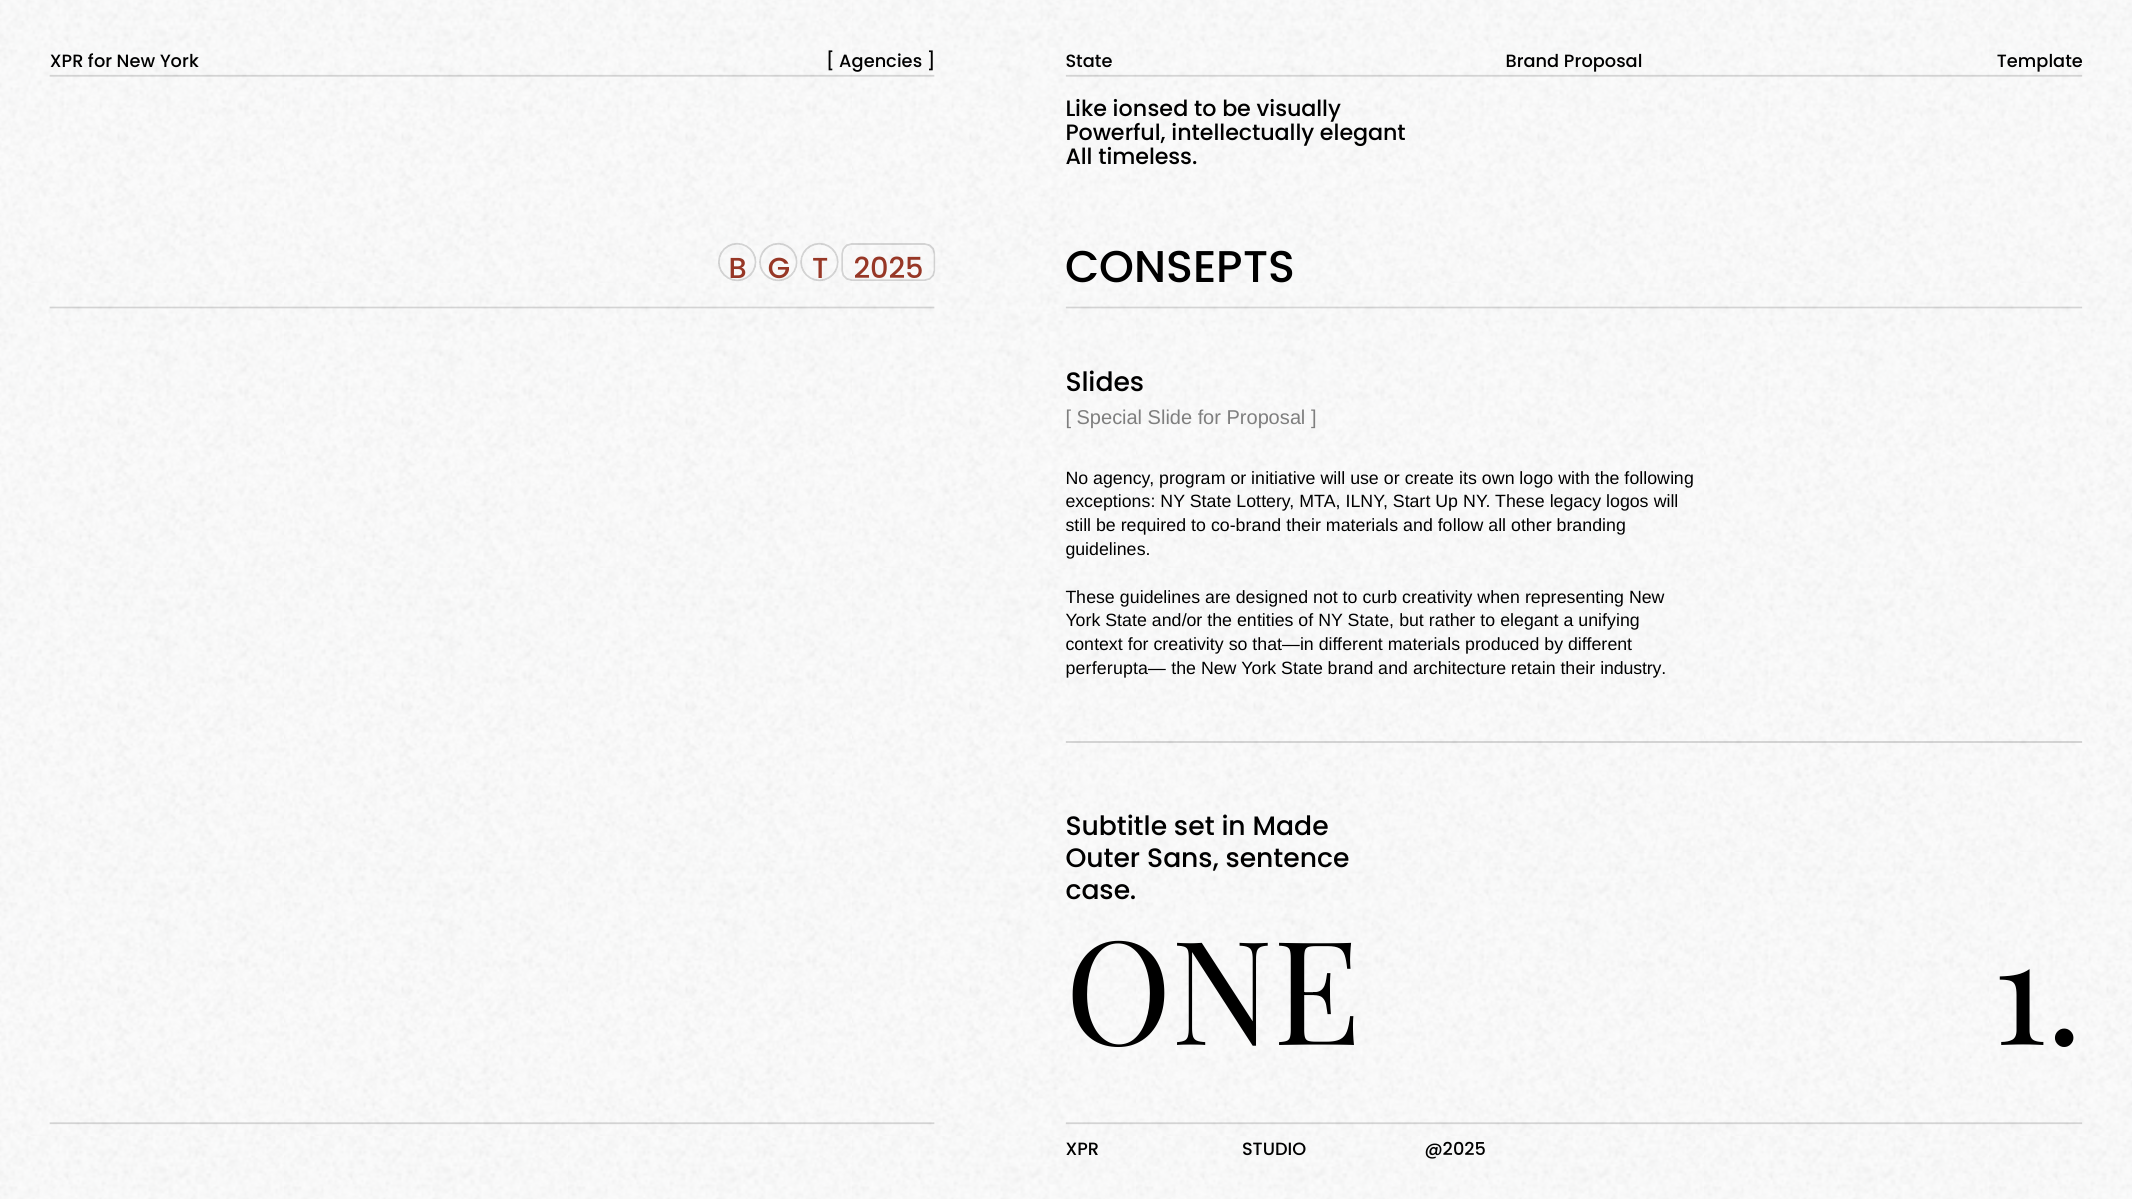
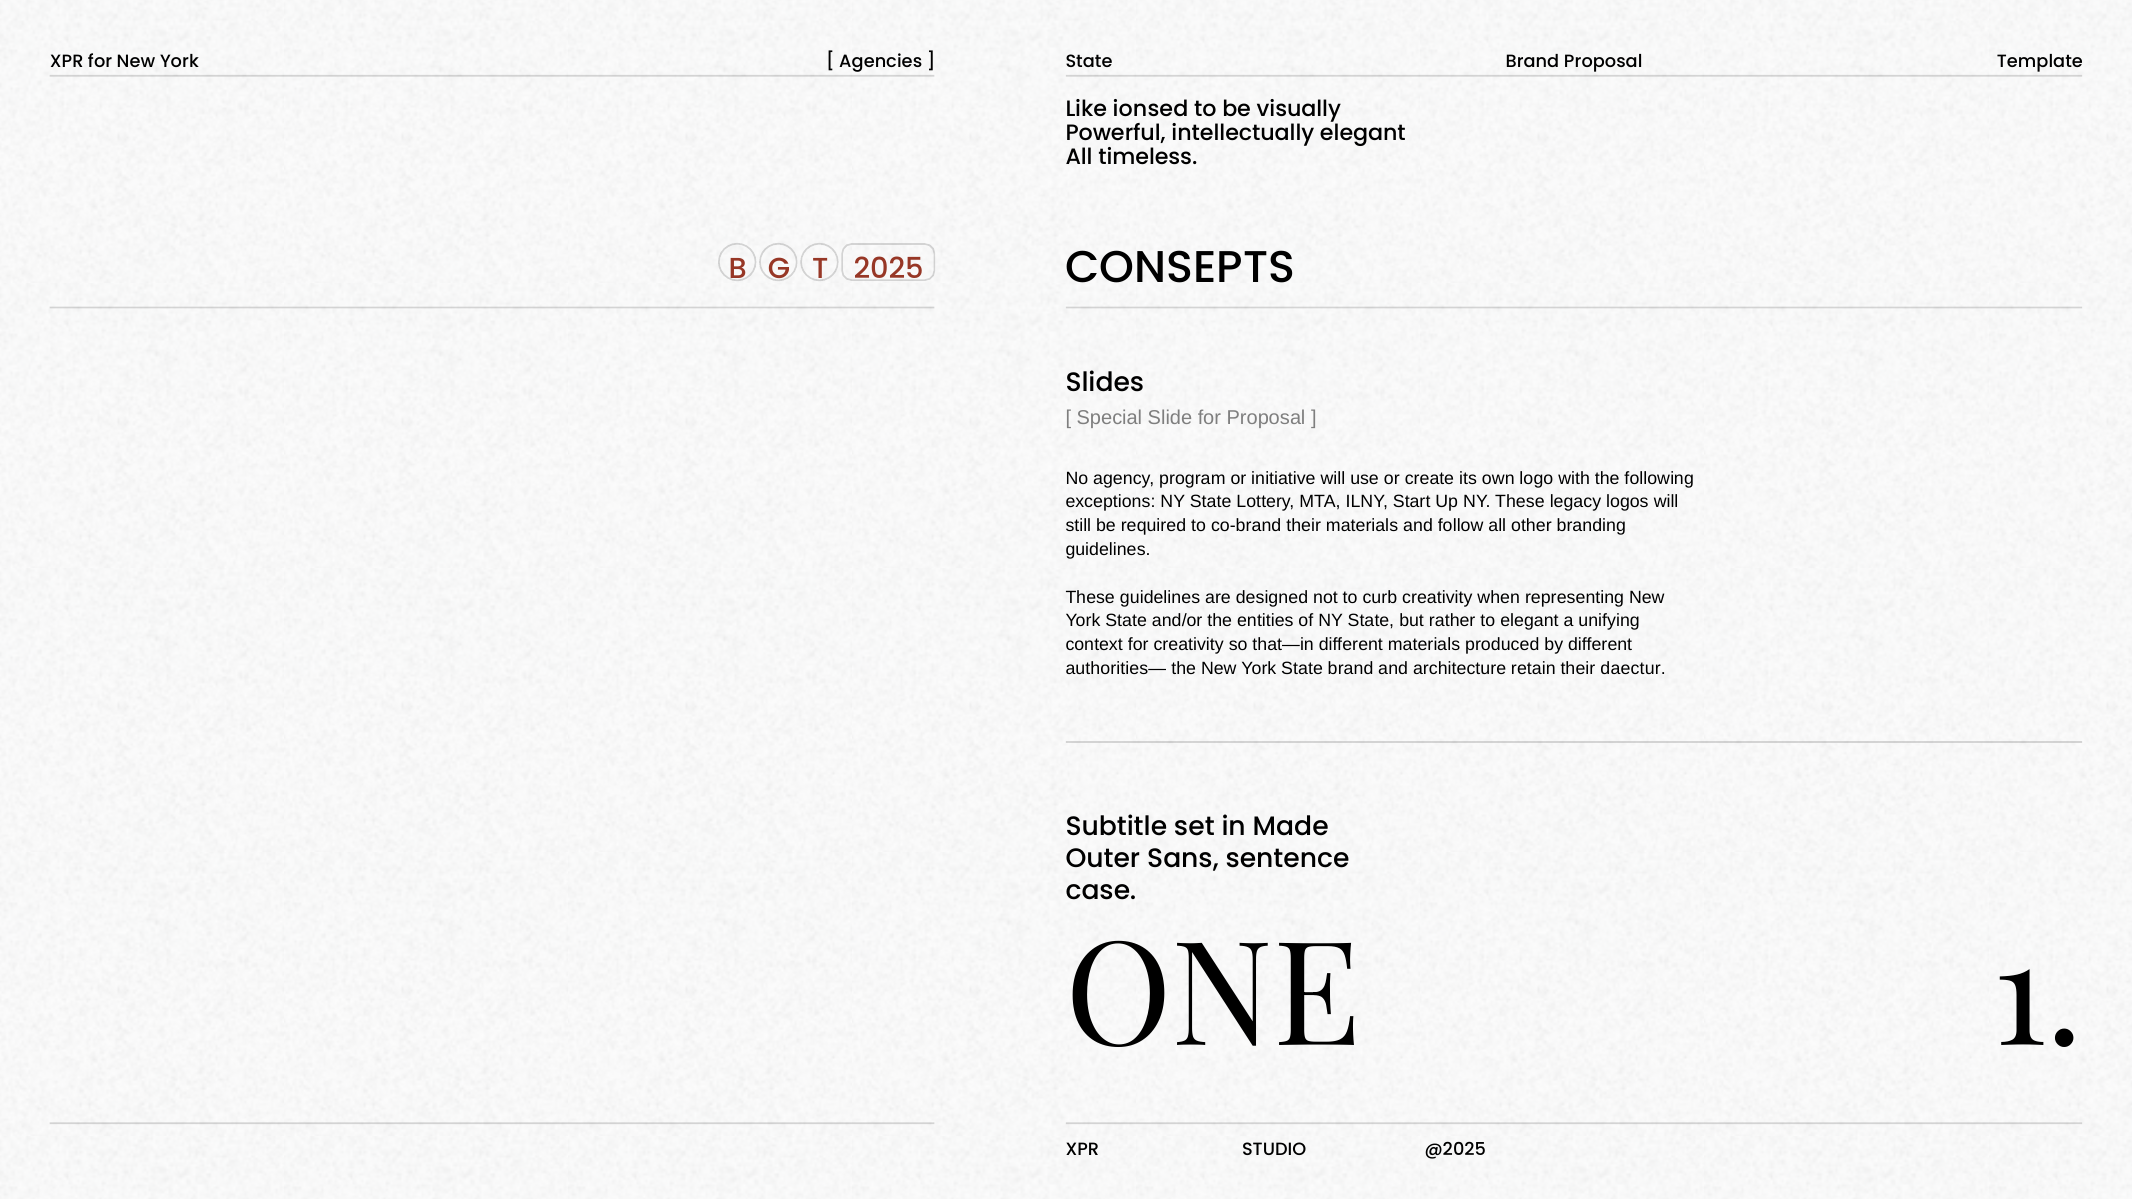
perferupta—: perferupta— -> authorities— (1116, 669)
industry: industry -> daectur (1633, 669)
